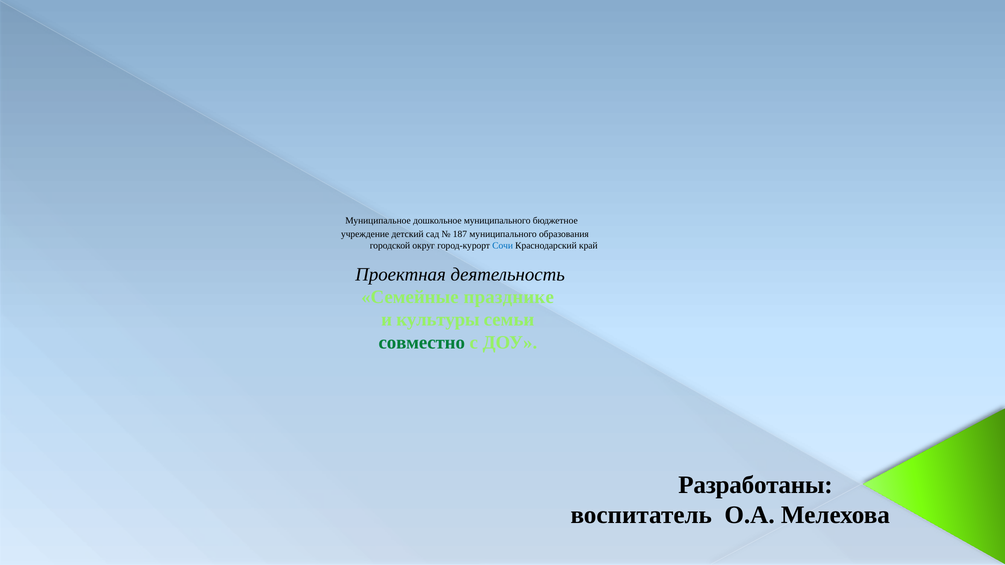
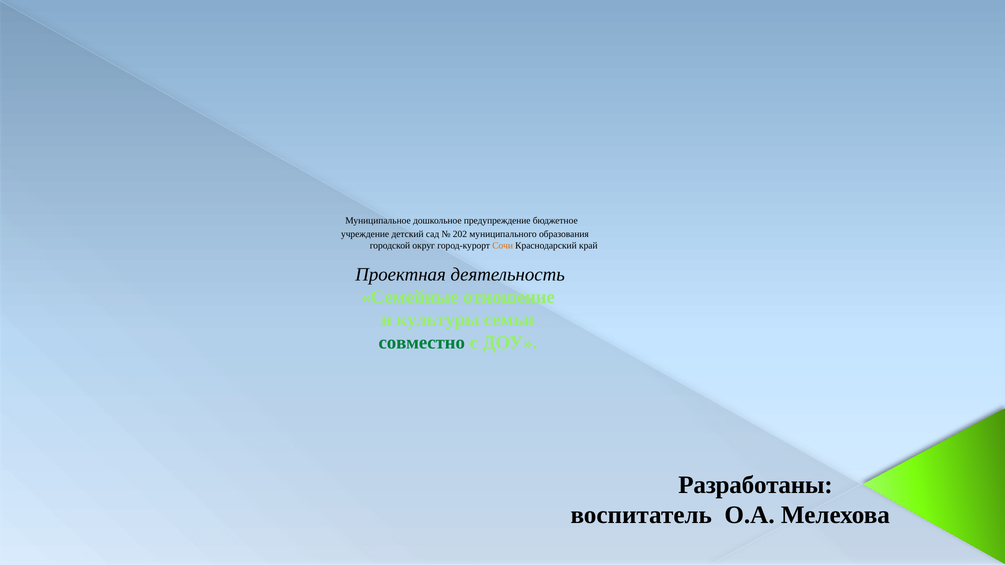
дошкольное муниципального: муниципального -> предупреждение (497, 221)
187: 187 -> 202 (460, 234)
Сочи colour: blue -> orange (503, 246)
празднике: празднике -> отношение (509, 297)
